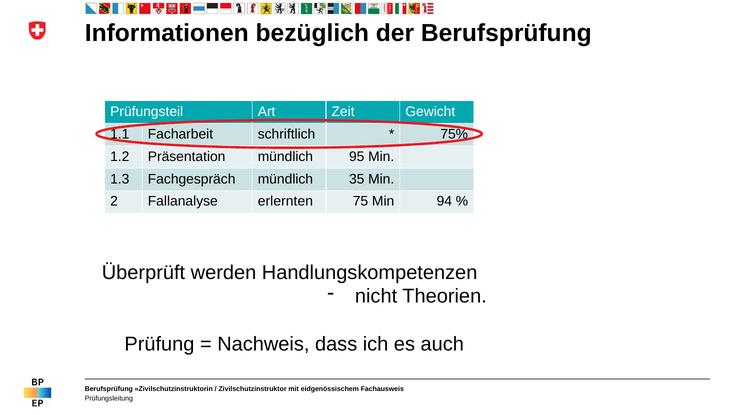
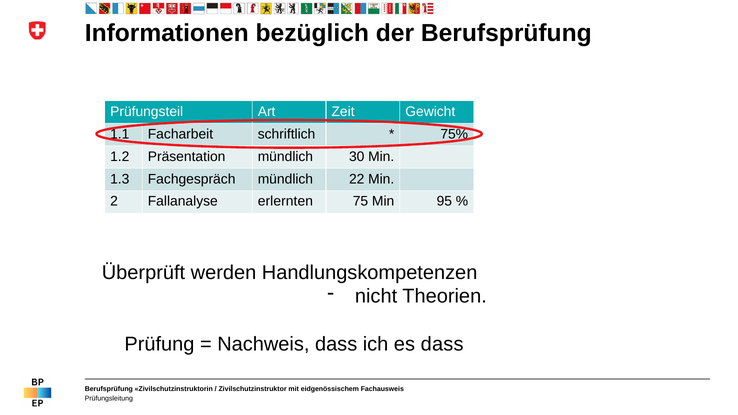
95: 95 -> 30 (357, 157)
35: 35 -> 22 (357, 179)
94: 94 -> 95 (444, 201)
es auch: auch -> dass (442, 344)
